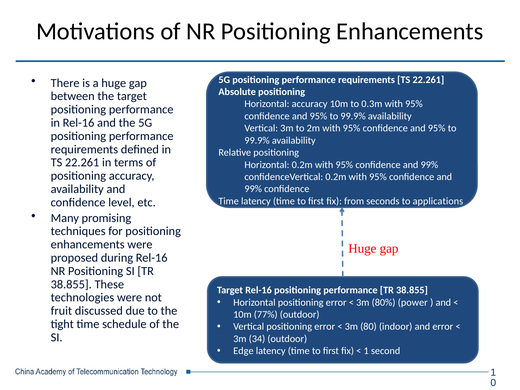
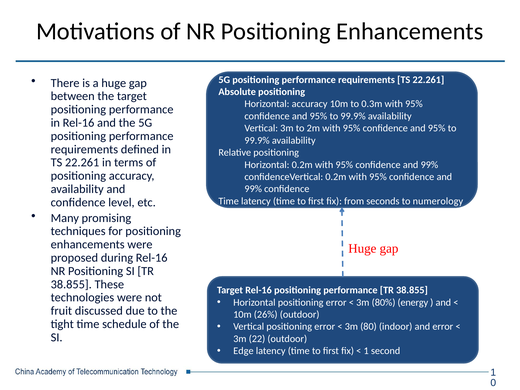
applications: applications -> numerology (438, 201)
power: power -> energy (413, 302)
77%: 77% -> 26% (266, 314)
34: 34 -> 22 (257, 339)
